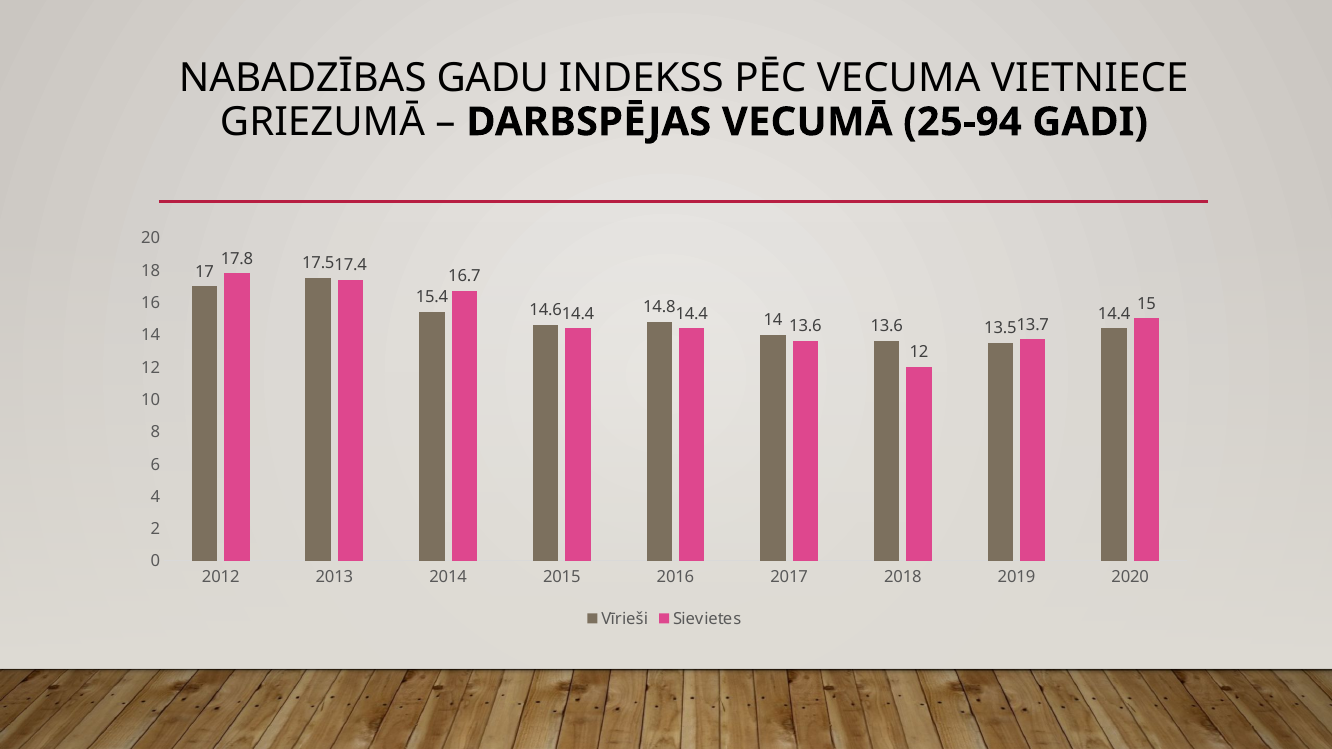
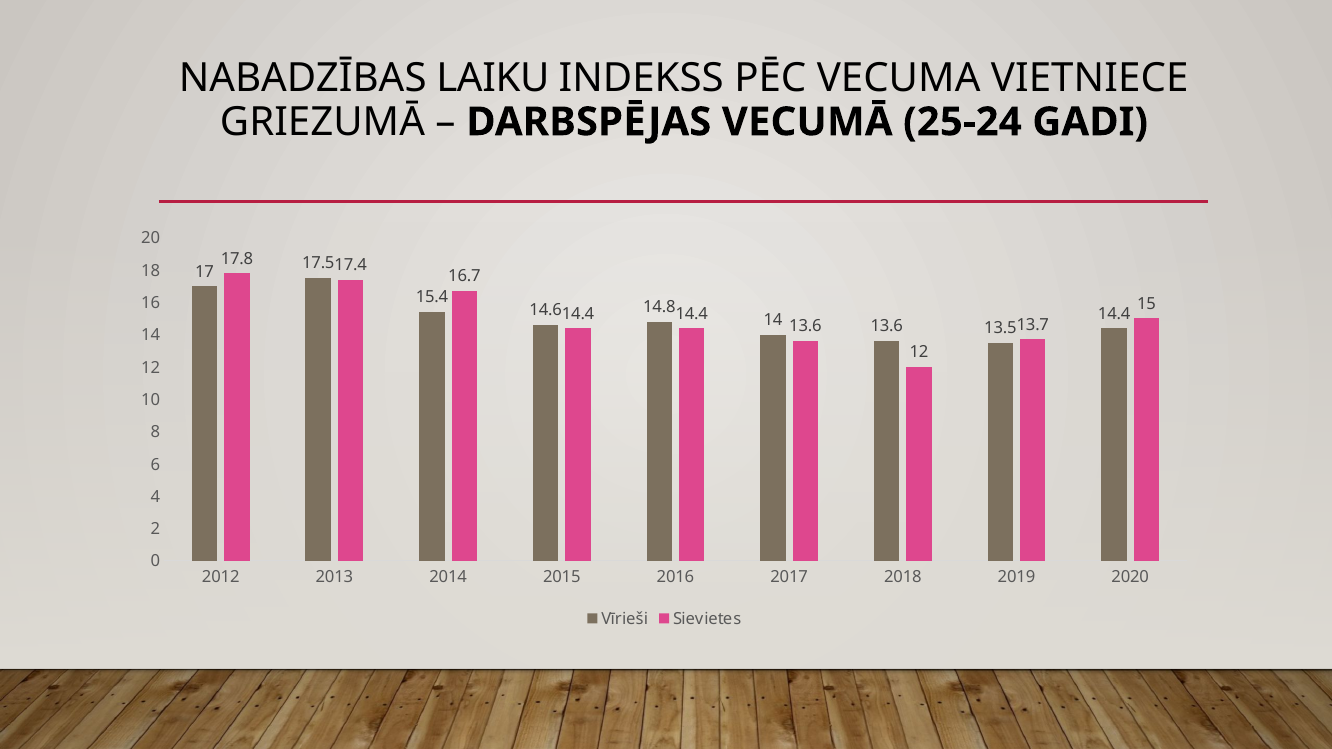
GADU: GADU -> LAIKU (493, 79)
25-94: 25-94 -> 25-24 (962, 122)
